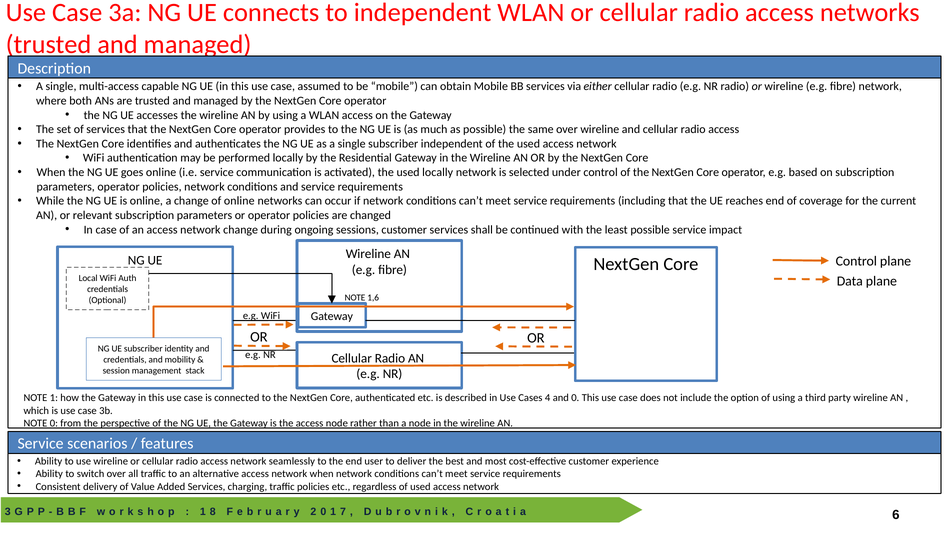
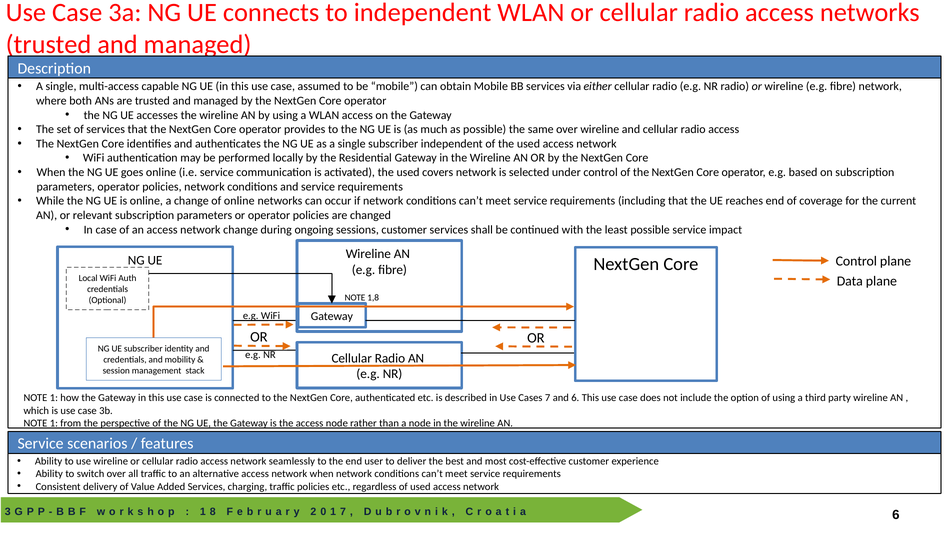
used locally: locally -> covers (438, 172)
1,6: 1,6 -> 1,8 (373, 298)
Cases 4: 4 -> 7 (548, 398)
and 0: 0 -> 6 (575, 398)
0: 0 -> 1 (54, 423)
